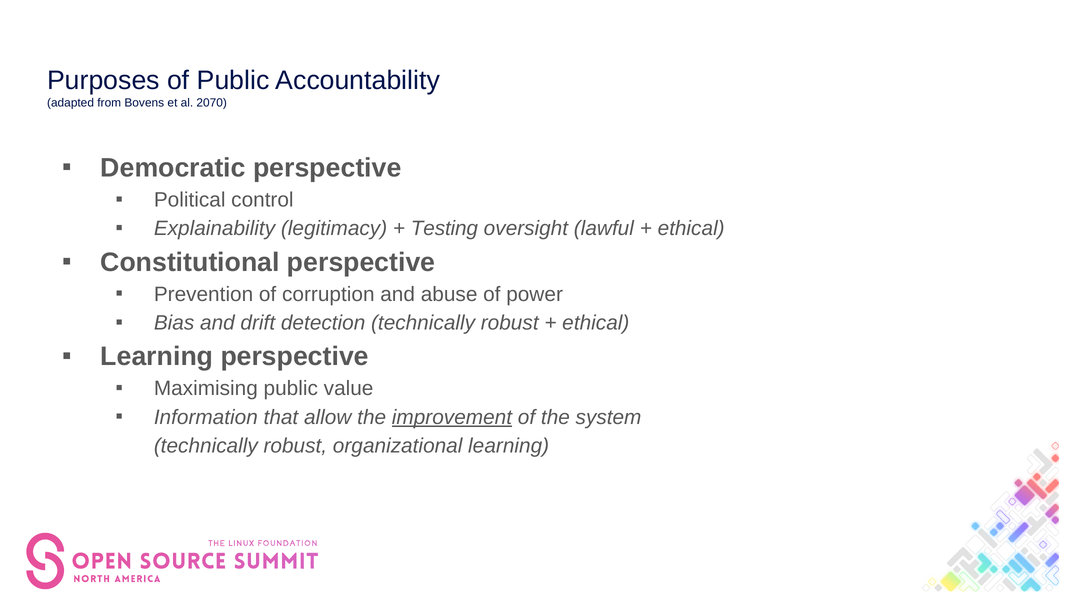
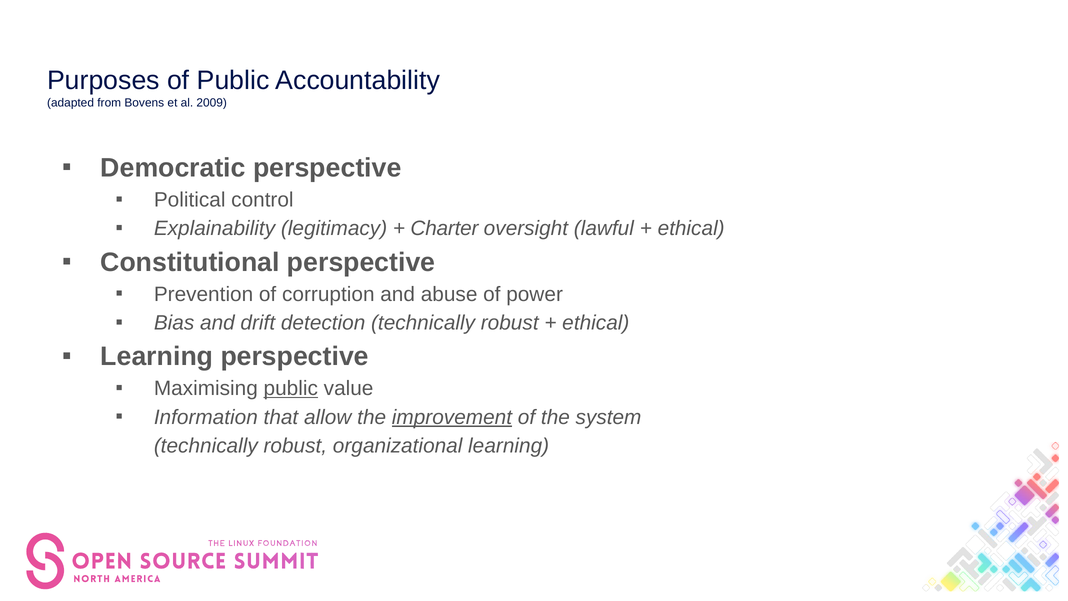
2070: 2070 -> 2009 (212, 103)
Testing: Testing -> Charter (444, 229)
public underline: none -> present (291, 388)
